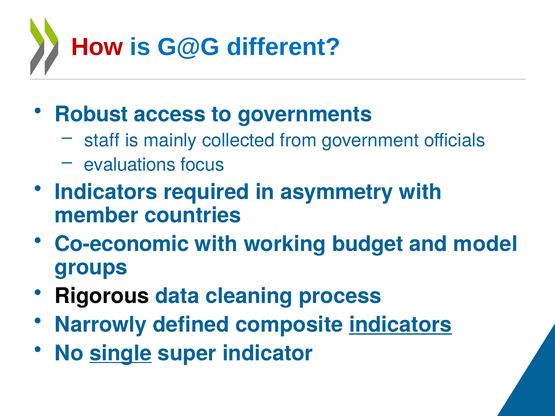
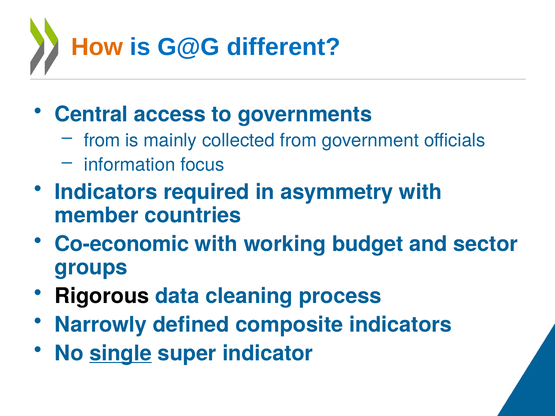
How colour: red -> orange (97, 47)
Robust: Robust -> Central (91, 114)
staff: staff -> from (102, 140)
evaluations: evaluations -> information (130, 165)
model: model -> sector (486, 244)
indicators underline: present -> none (400, 325)
